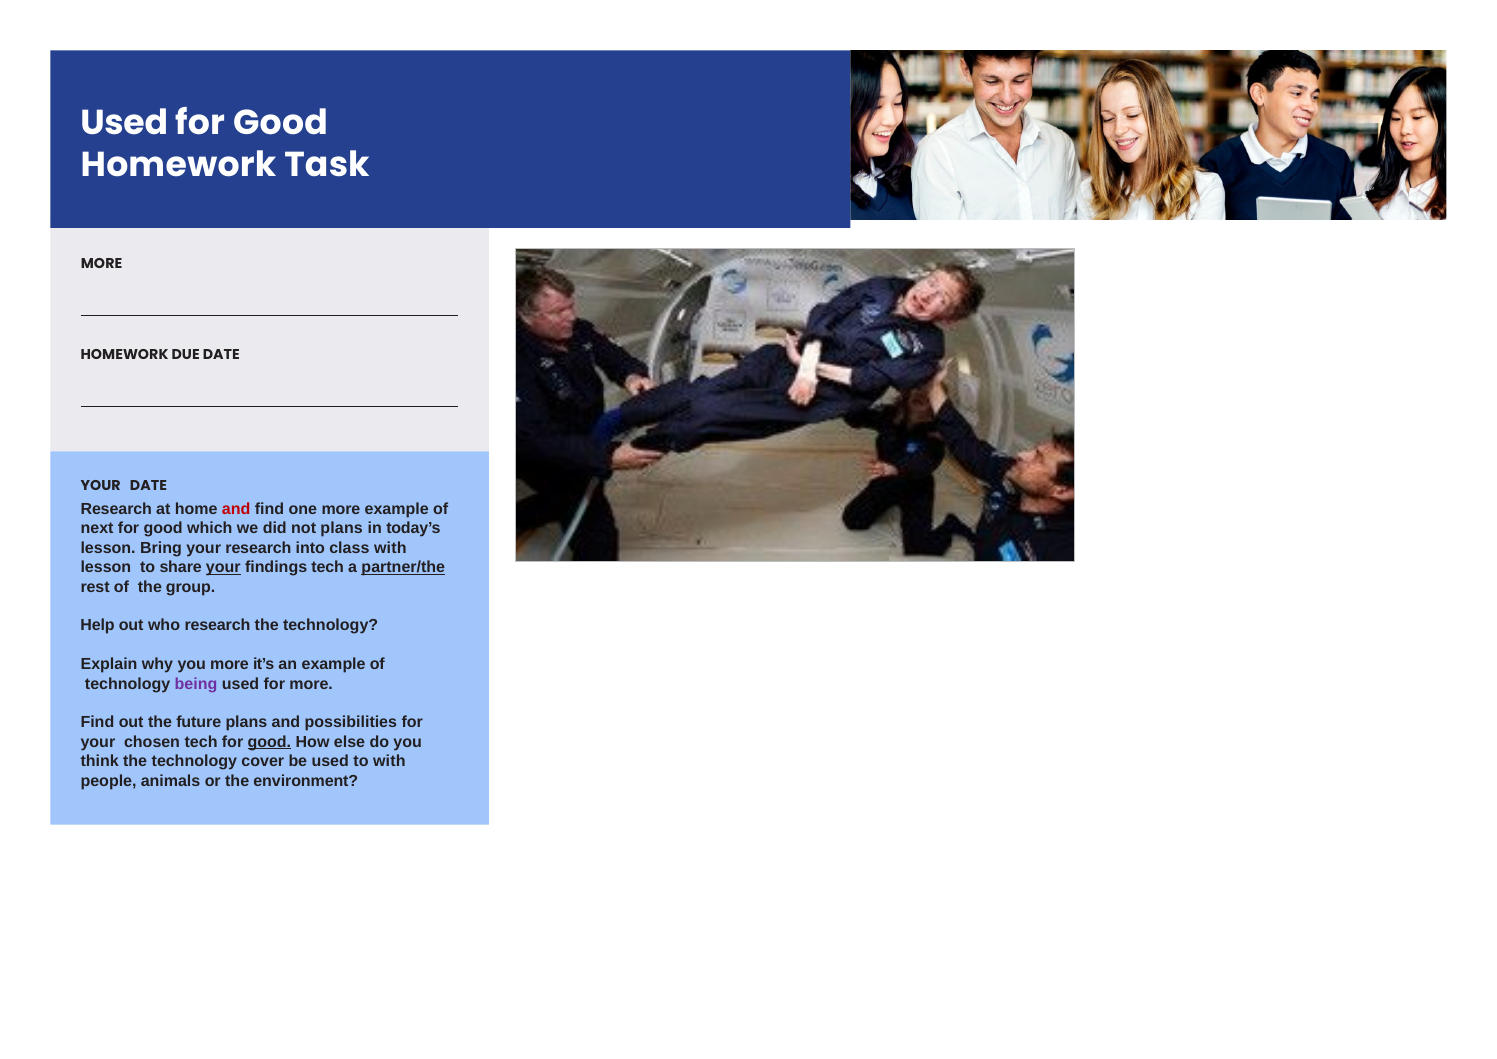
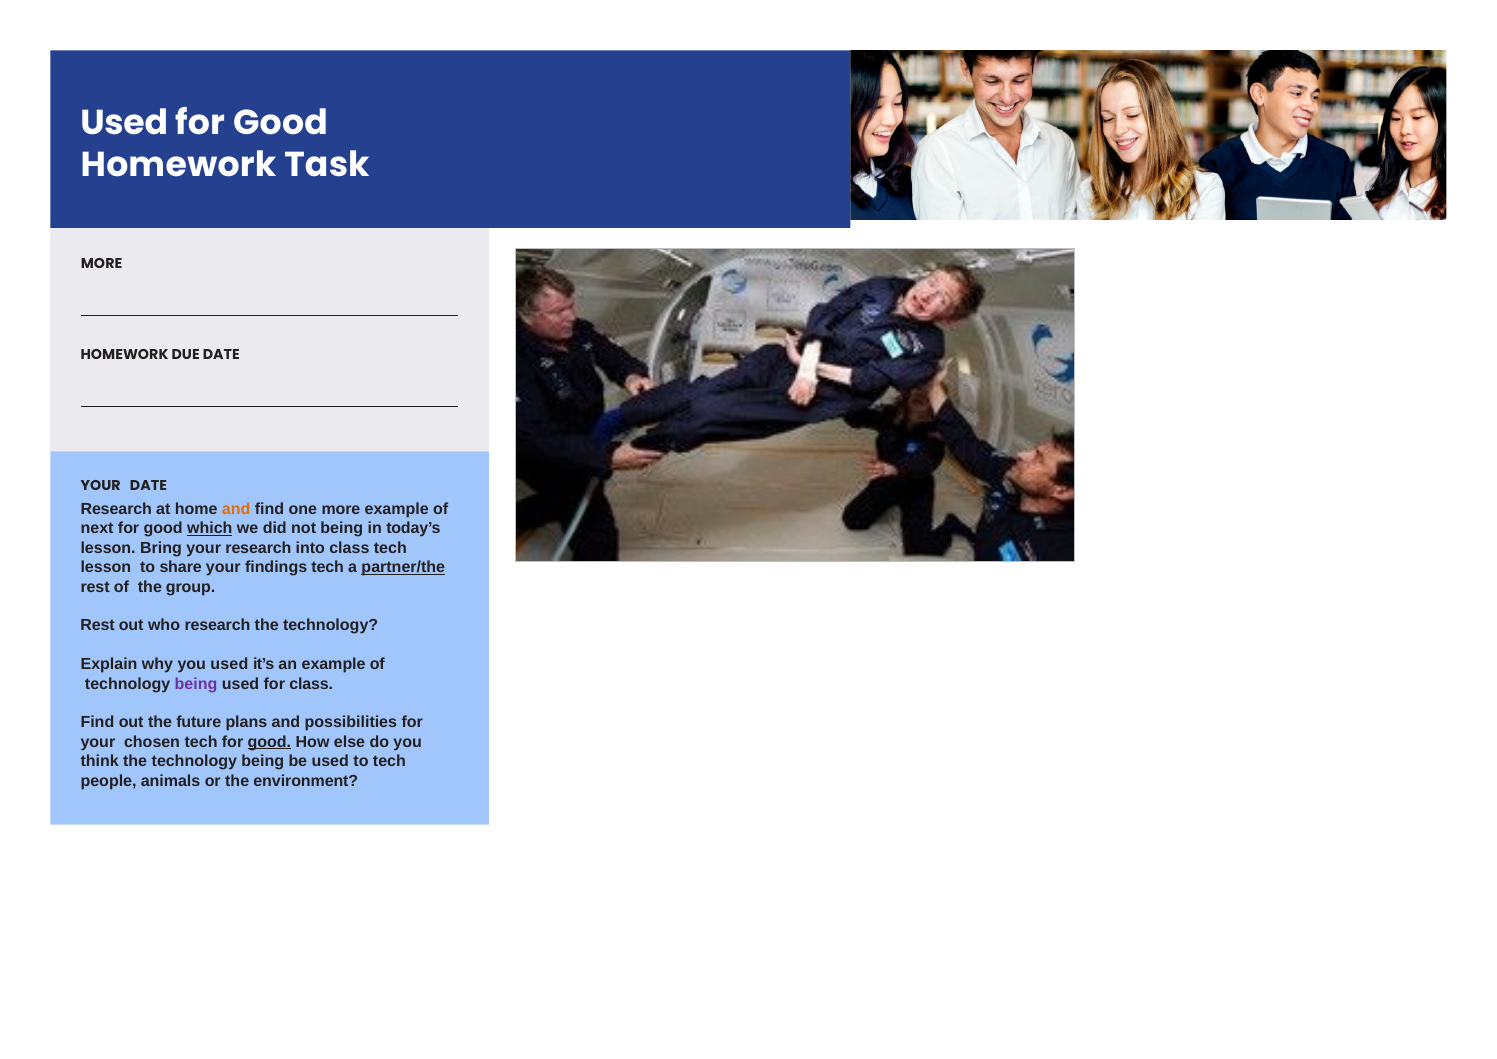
and colour: red -> orange (236, 509)
which underline: none -> present (210, 528)
not plans: plans -> being (342, 528)
class with: with -> tech (390, 548)
your underline: present -> none (223, 567)
Help: Help -> Rest (98, 626)
you more: more -> used (229, 664)
for more: more -> class (311, 684)
the technology cover: cover -> being (263, 761)
to with: with -> tech (389, 761)
